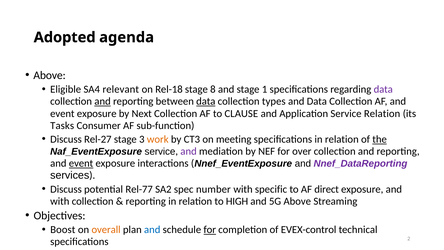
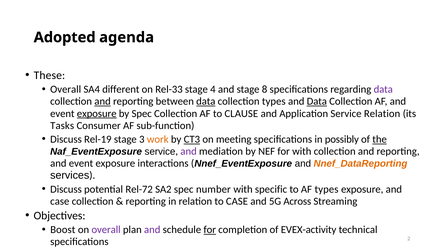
Above: Above -> These (49, 75)
Eligible: Eligible -> Overall (66, 89)
relevant: relevant -> different (121, 89)
Rel-18: Rel-18 -> Rel-33 (169, 89)
8: 8 -> 4 (213, 89)
1: 1 -> 8 (265, 89)
Data underline: none -> present (317, 101)
exposure underline: none -> present (97, 113)
by Next: Next -> Spec (142, 113)
Rel-27: Rel-27 -> Rel-19 (98, 139)
CT3 underline: none -> present (192, 139)
specifications in relation: relation -> possibly (342, 139)
for over: over -> with (302, 151)
event underline: present -> none (81, 163)
Nnef_DataReporting colour: purple -> orange (361, 164)
Rel-77: Rel-77 -> Rel-72 (139, 189)
AF direct: direct -> types (327, 189)
with: with -> case (60, 201)
to HIGH: HIGH -> CASE (237, 201)
5G Above: Above -> Across (297, 201)
overall colour: orange -> purple (106, 229)
and colour: blue -> purple (152, 229)
EVEX-control: EVEX-control -> EVEX-activity (309, 229)
